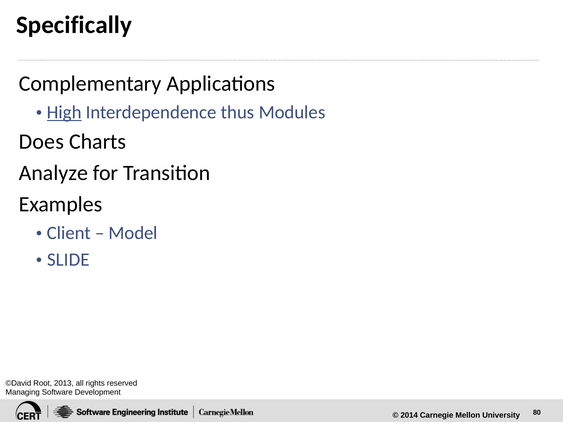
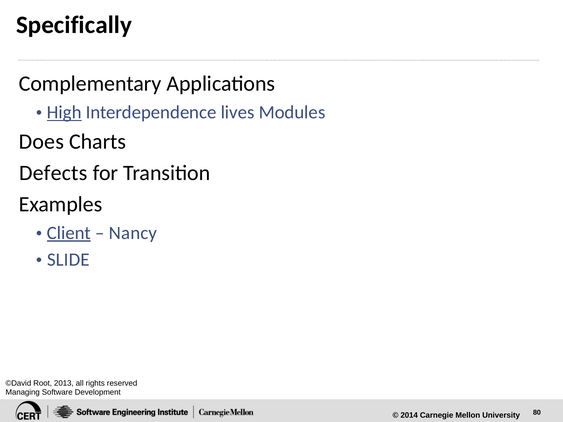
thus: thus -> lives (238, 113)
Analyze: Analyze -> Defects (53, 173)
Client underline: none -> present (69, 233)
Model: Model -> Nancy (133, 233)
